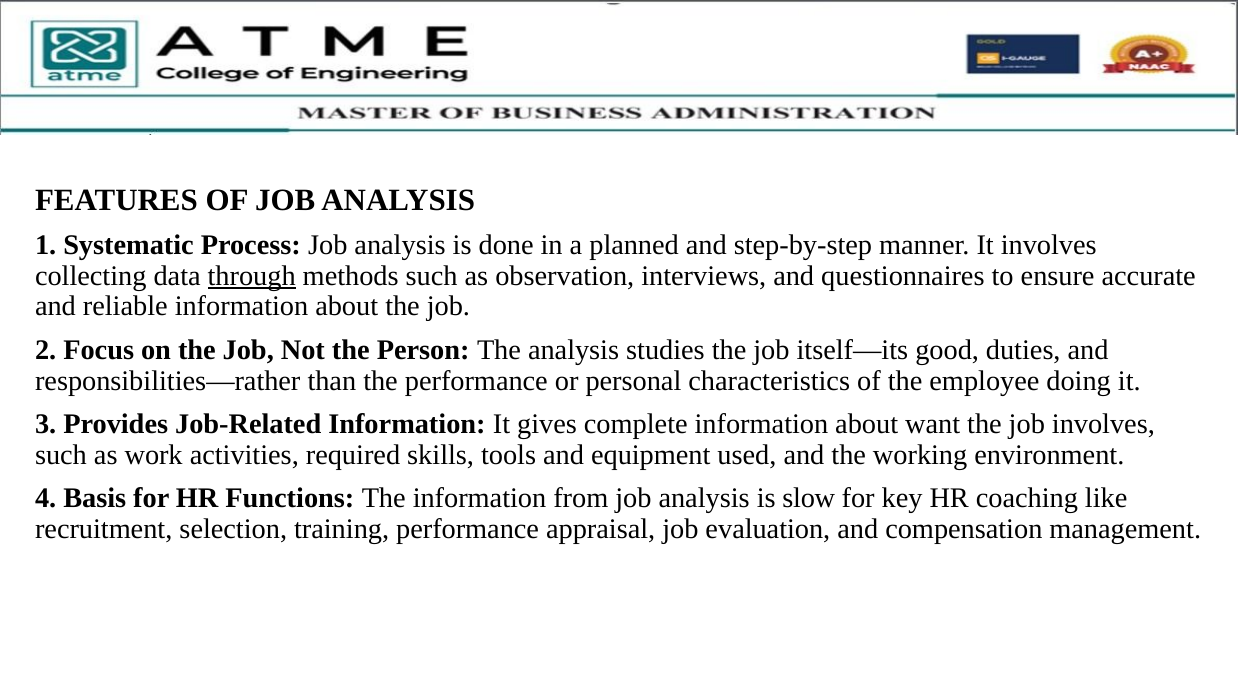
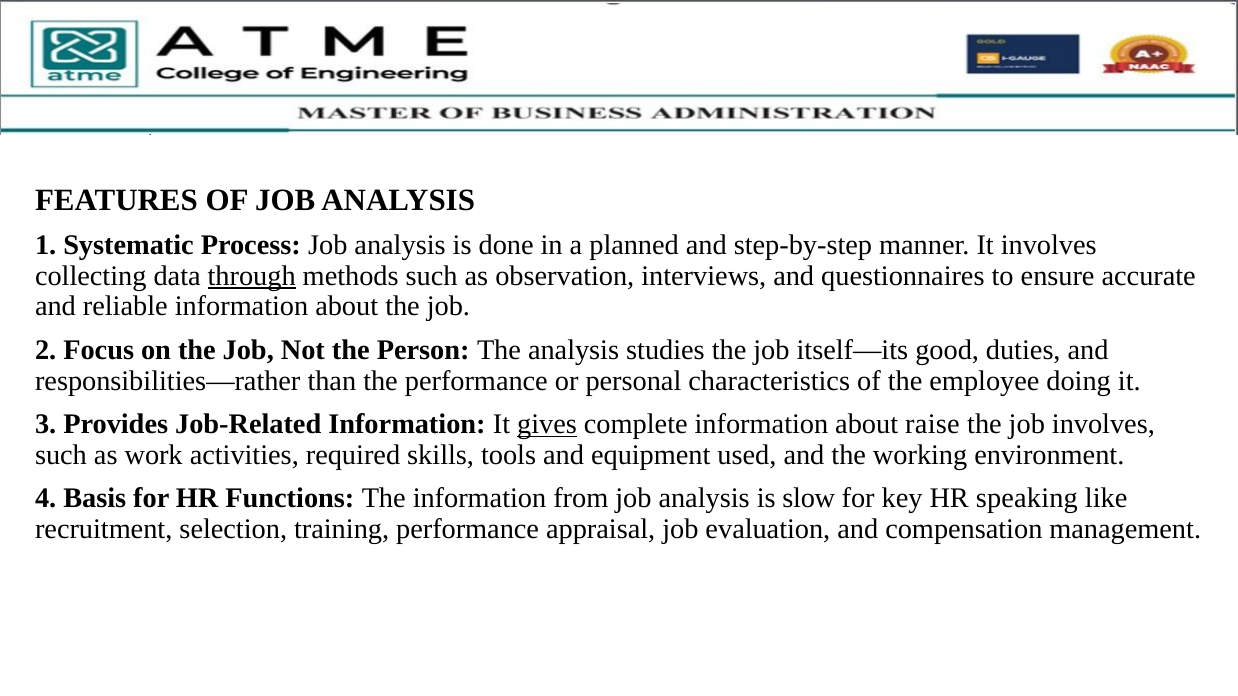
gives underline: none -> present (547, 424)
want: want -> raise (933, 424)
coaching: coaching -> speaking (1027, 498)
